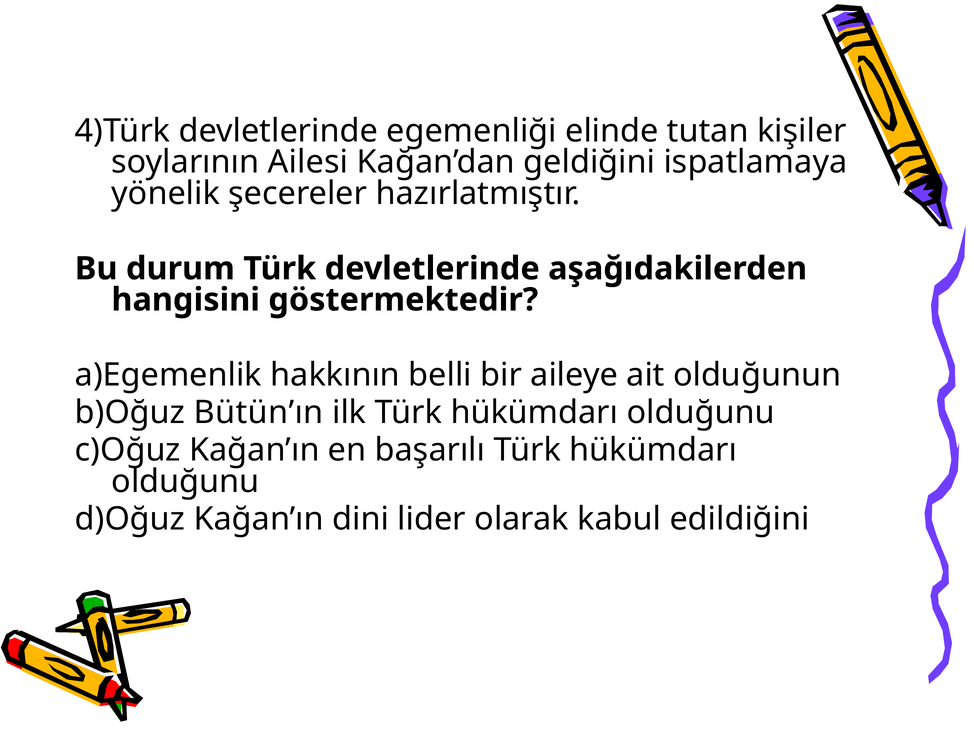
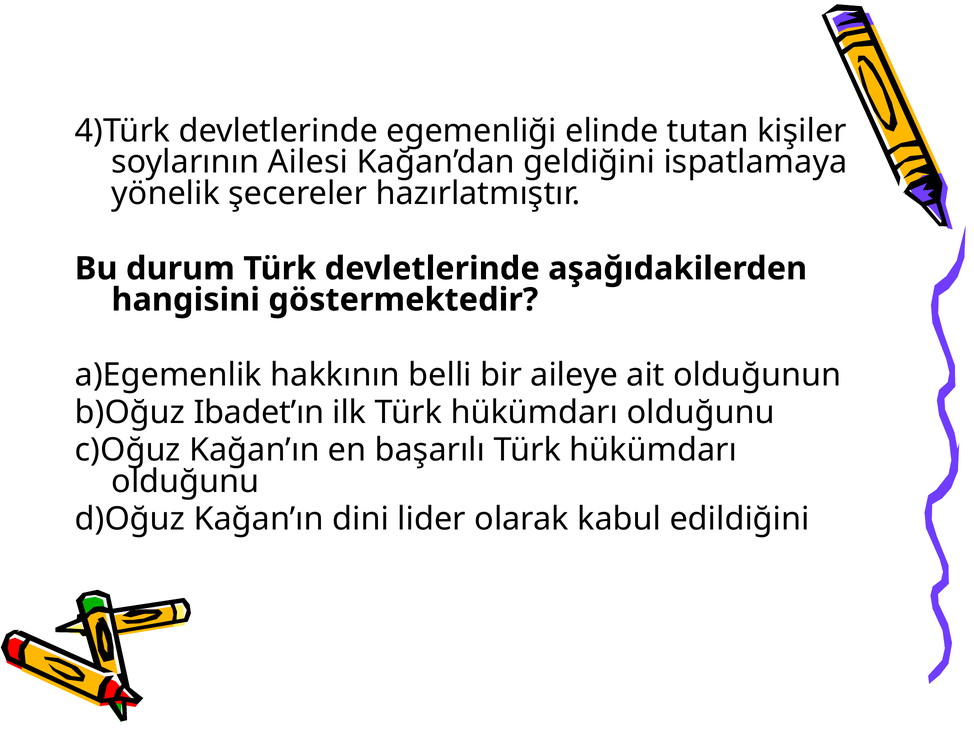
Bütün’ın: Bütün’ın -> Ibadet’ın (259, 413)
